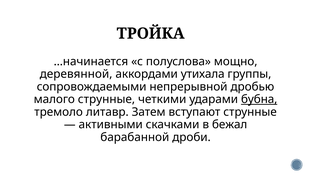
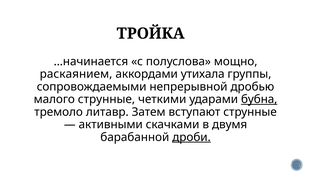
деревянной: деревянной -> раскаянием (76, 74)
бежал: бежал -> двумя (230, 125)
дроби underline: none -> present (192, 137)
